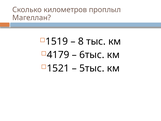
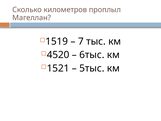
8: 8 -> 7 (81, 41)
4179: 4179 -> 4520 (58, 55)
